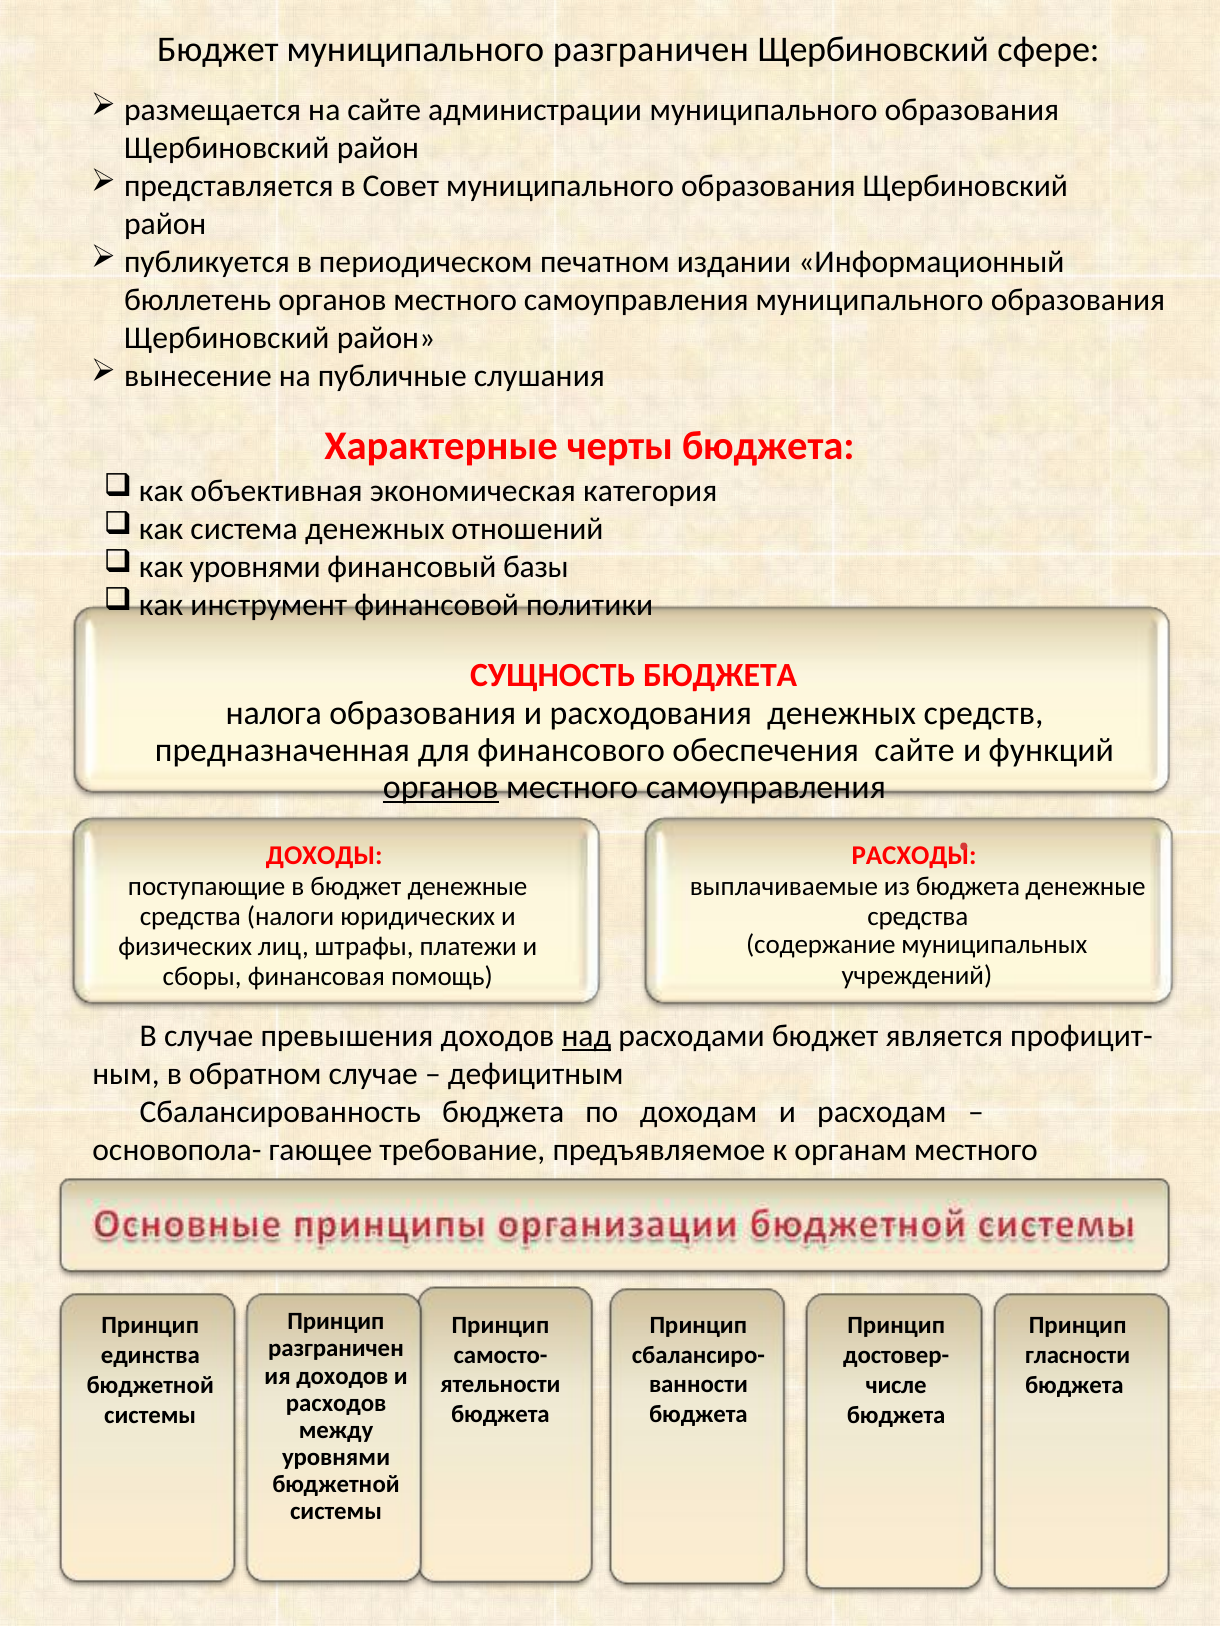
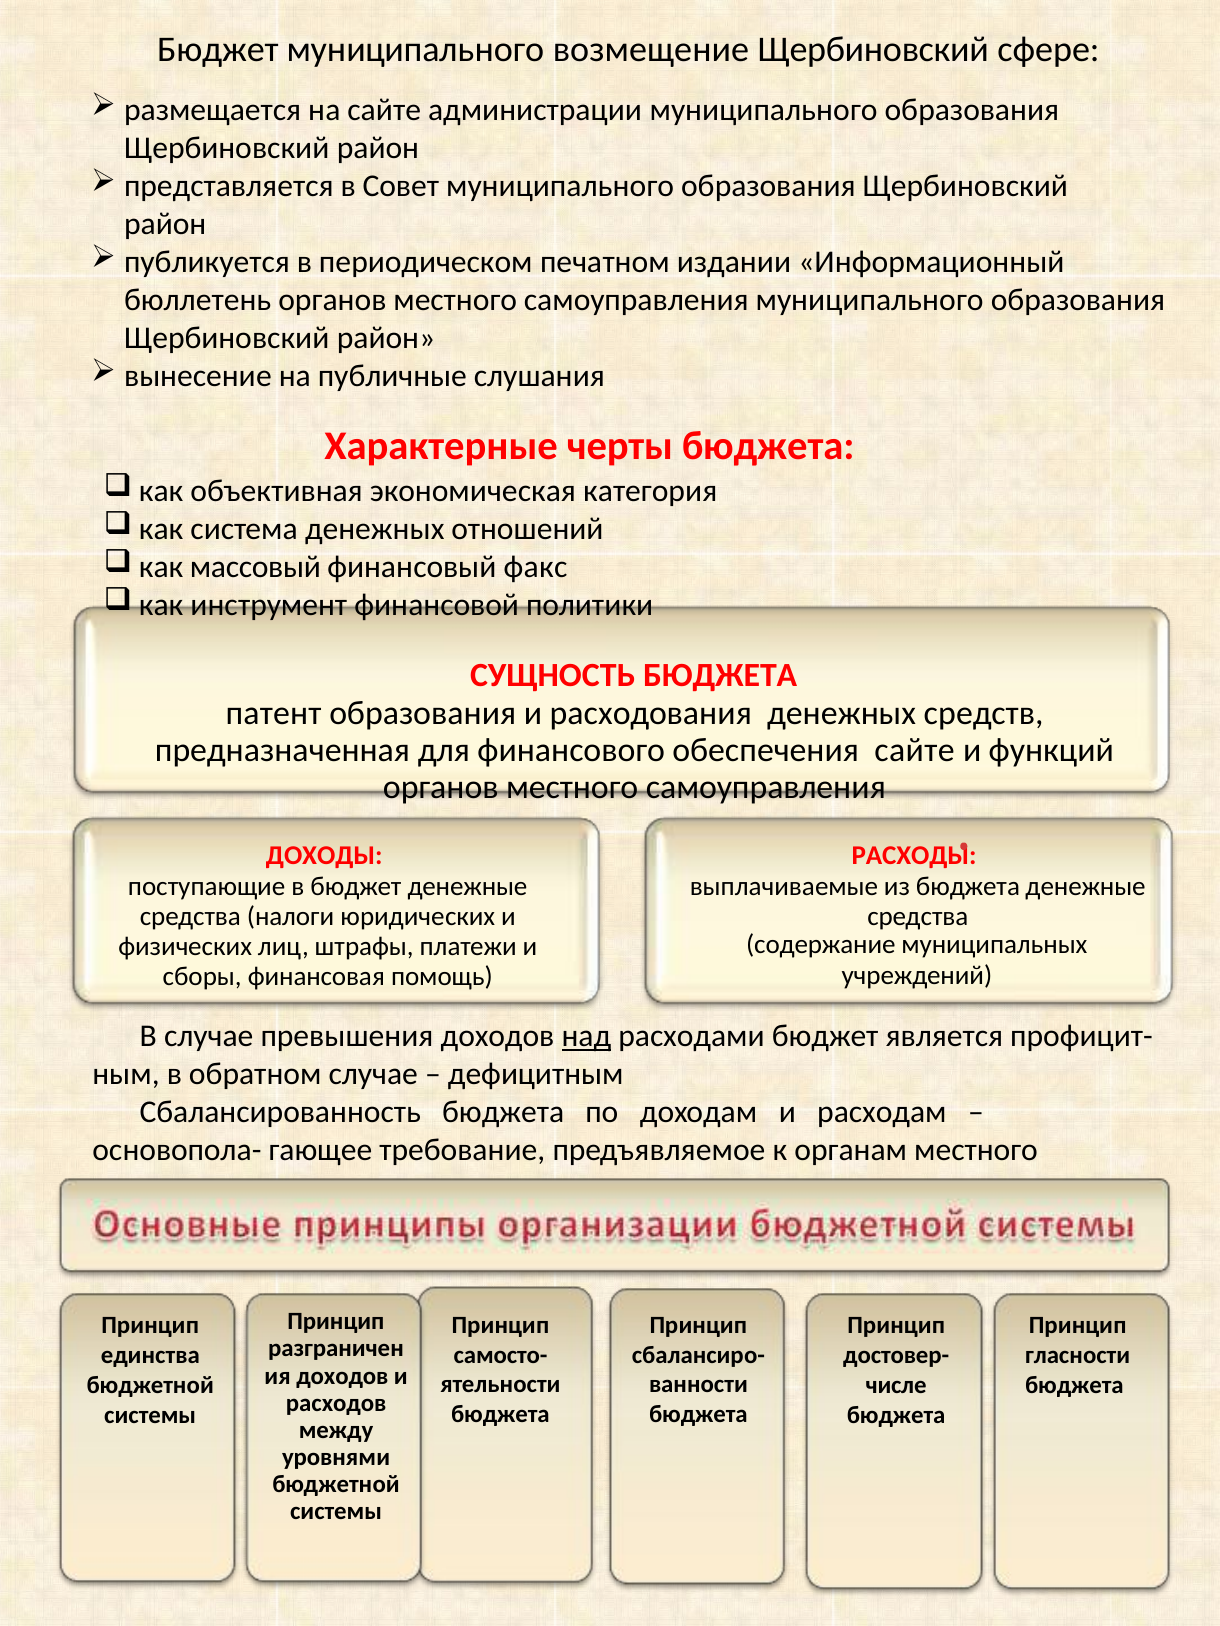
муниципального разграничен: разграничен -> возмещение (651, 50)
уровнями: уровнями -> массовый (255, 567)
базы: базы -> факс (536, 567)
налога: налога -> патент (274, 714)
органов underline: present -> none (441, 788)
